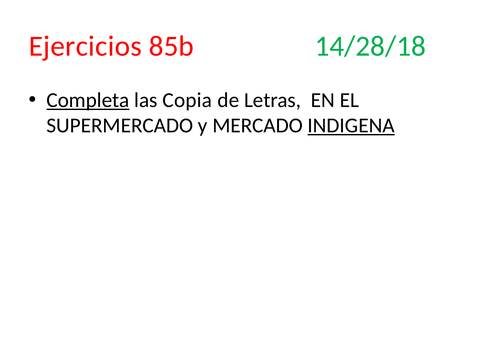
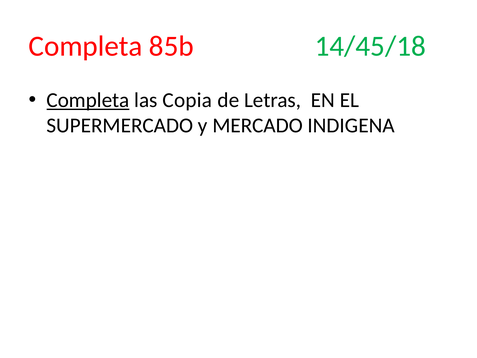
Ejercicios: Ejercicios -> Completa (86, 46)
14/28/18: 14/28/18 -> 14/45/18 (370, 46)
INDIGENA underline: present -> none (351, 126)
